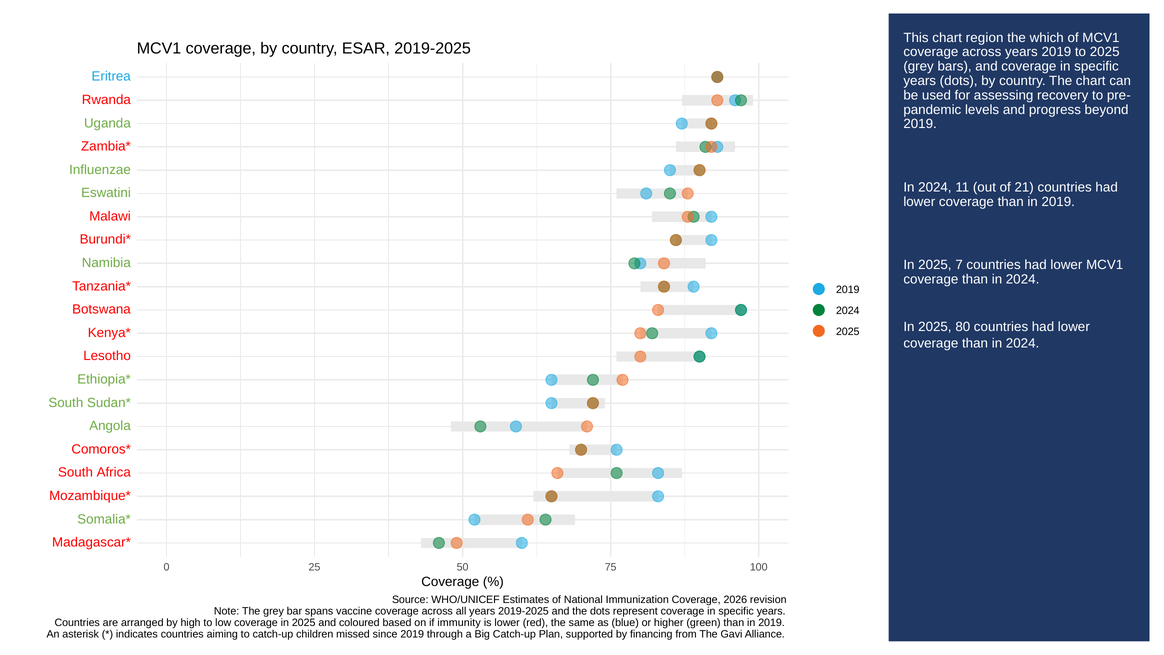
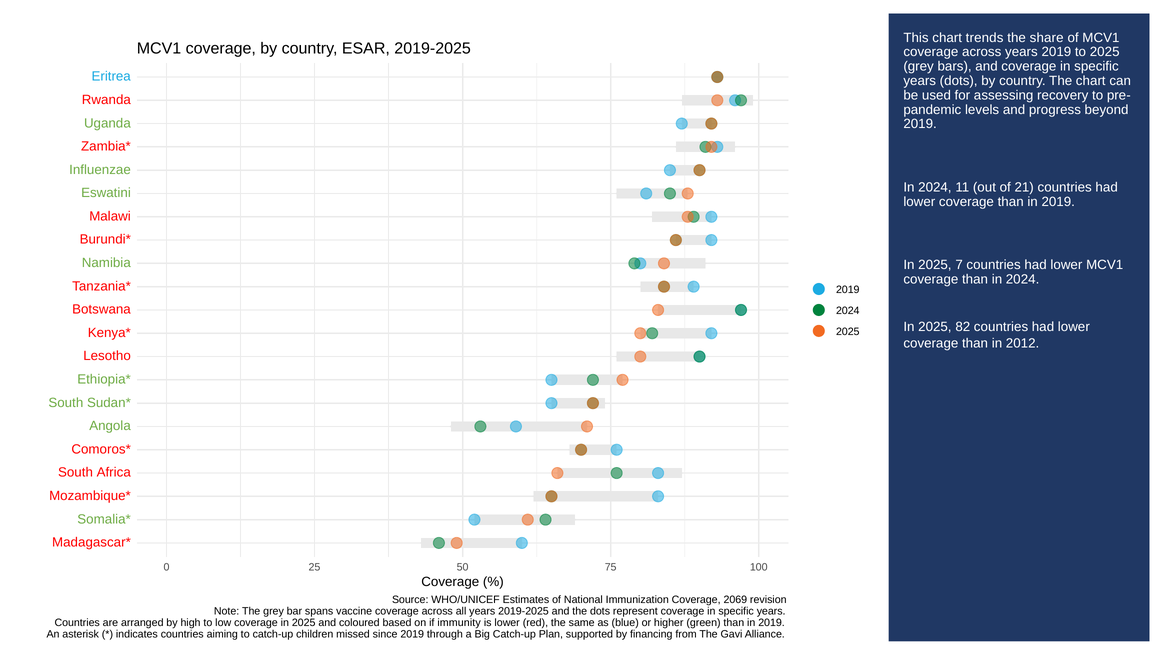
region: region -> trends (985, 38)
which: which -> share (1047, 38)
80: 80 -> 82 (963, 327)
2024: 2024 -> 2012 (1023, 343)
2026: 2026 -> 2069 (735, 599)
